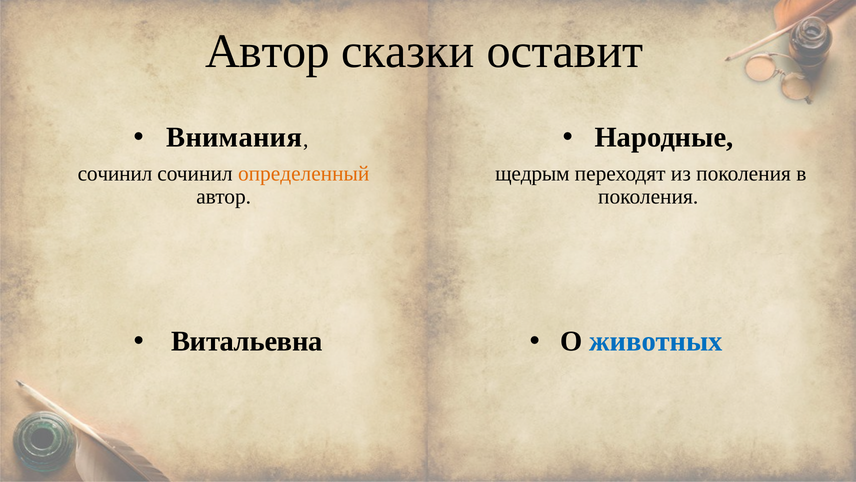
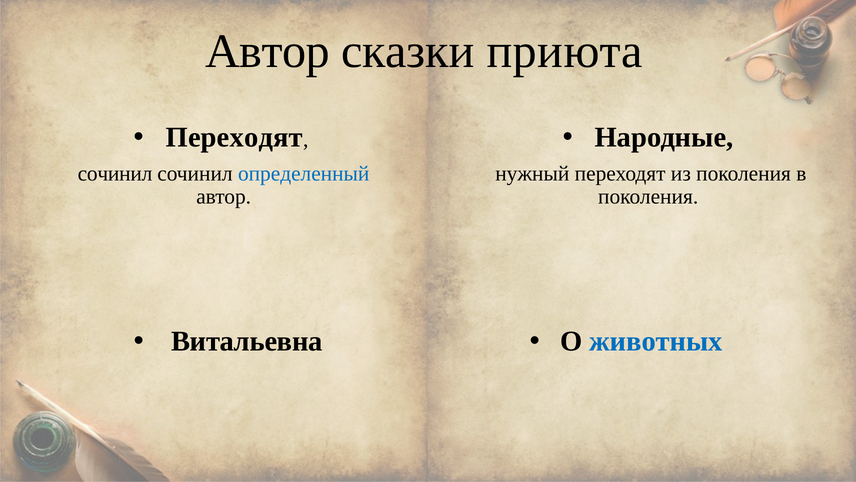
оставит: оставит -> приюта (565, 51)
Внимания: Внимания -> Переходят (234, 137)
определенный colour: orange -> blue (304, 173)
щедрым: щедрым -> нужный (532, 173)
